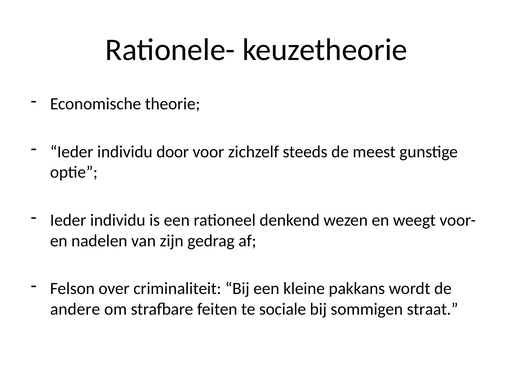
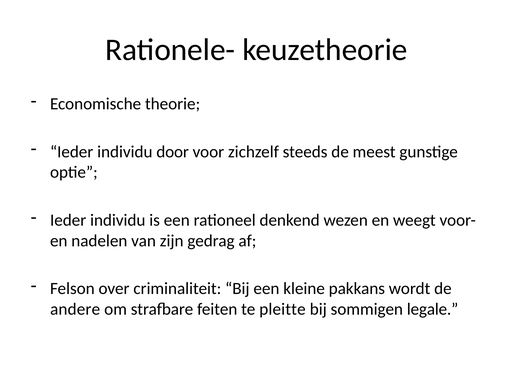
sociale: sociale -> pleitte (282, 309)
straat: straat -> legale (433, 309)
